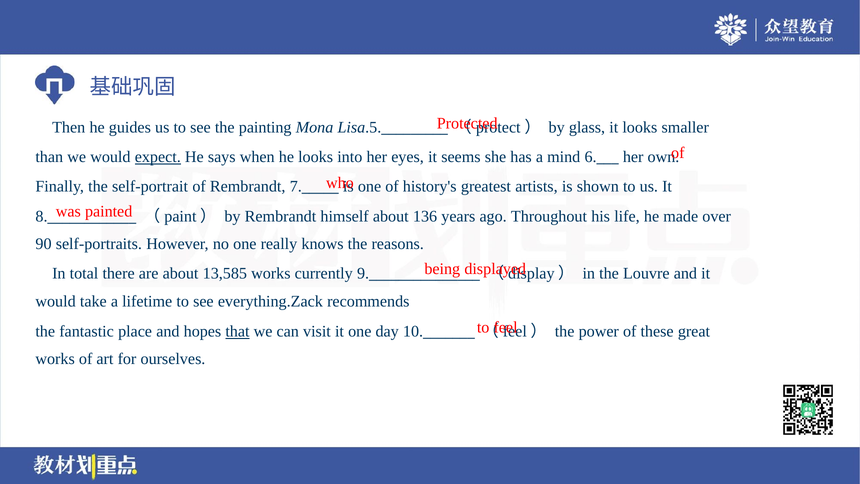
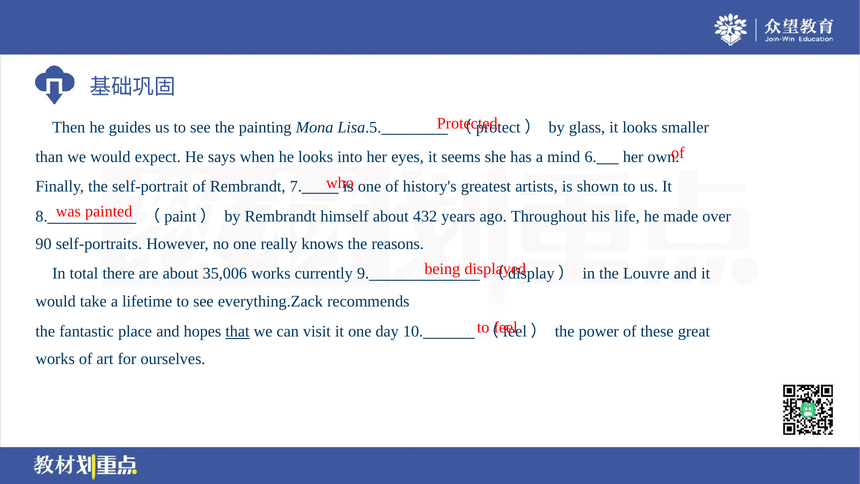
expect underline: present -> none (158, 157)
136: 136 -> 432 (425, 216)
13,585: 13,585 -> 35,006 (225, 273)
